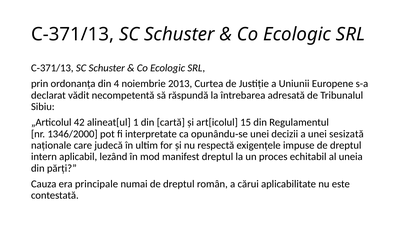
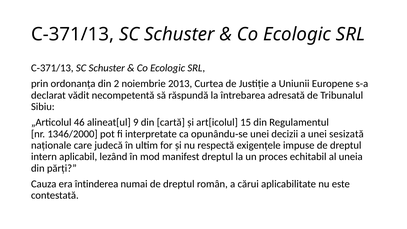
4: 4 -> 2 (116, 84)
42: 42 -> 46 (79, 122)
1: 1 -> 9 (136, 122)
principale: principale -> întinderea (97, 184)
